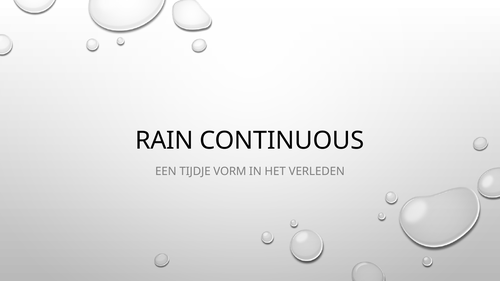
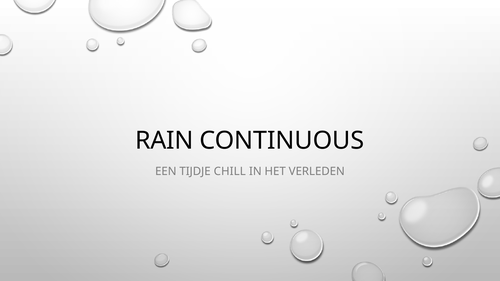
VORM: VORM -> CHILL (230, 172)
